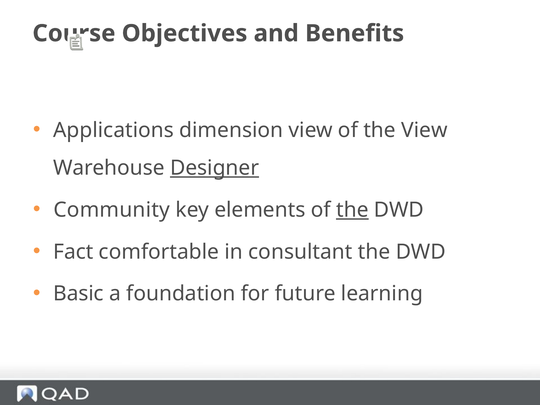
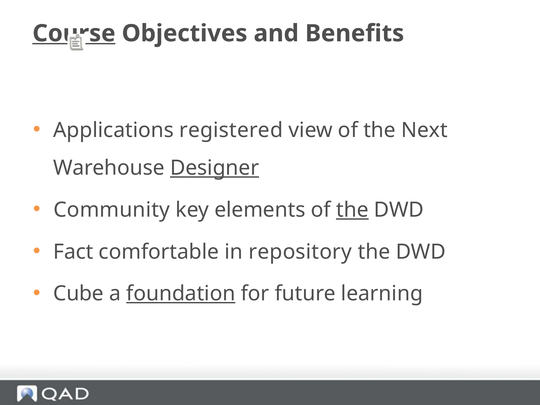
Course underline: none -> present (74, 33)
dimension: dimension -> registered (231, 130)
the View: View -> Next (424, 130)
consultant: consultant -> repository (300, 252)
Basic: Basic -> Cube (79, 294)
foundation underline: none -> present (181, 294)
